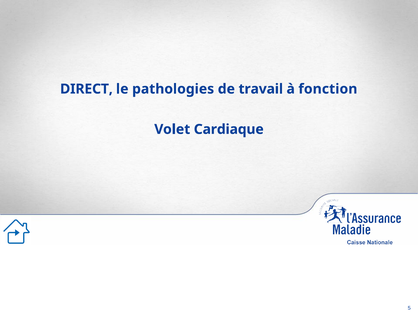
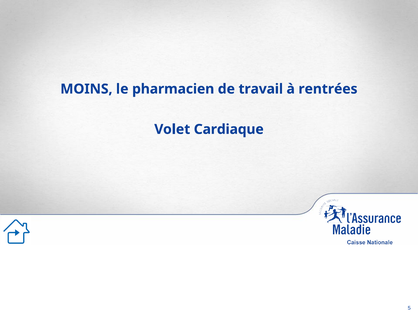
DIRECT: DIRECT -> MOINS (86, 89)
pathologies: pathologies -> pharmacien (173, 89)
fonction: fonction -> rentrées (328, 89)
